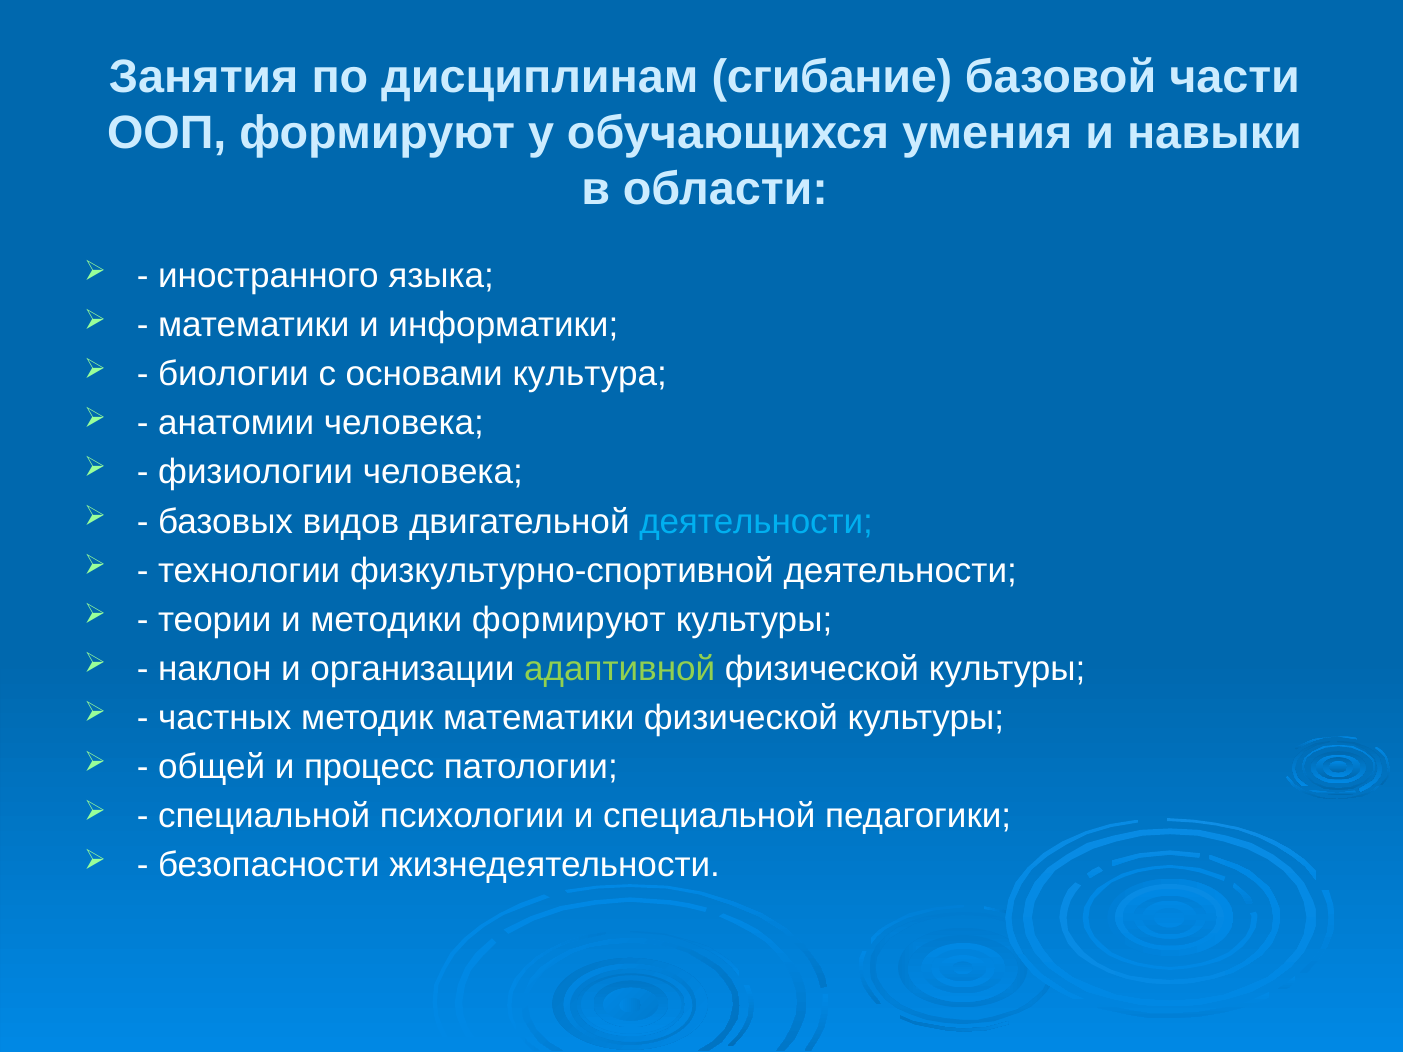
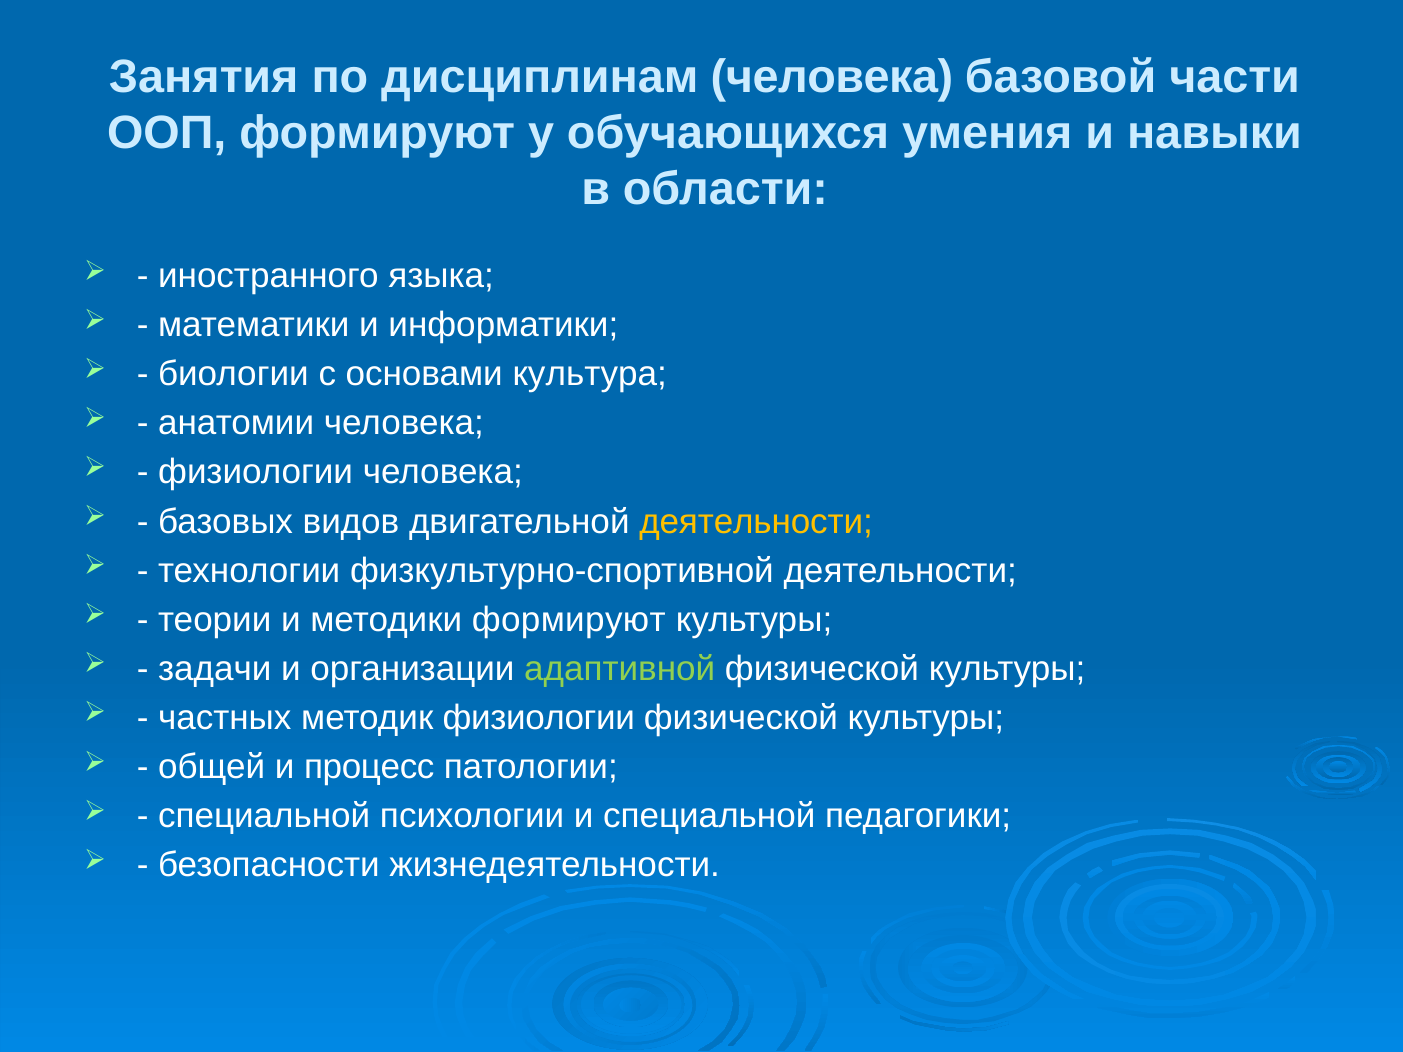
дисциплинам сгибание: сгибание -> человека (832, 77)
деятельности colour: light blue -> yellow (756, 522)
наклон: наклон -> задачи (215, 669)
методик математики: математики -> физиологии (539, 718)
